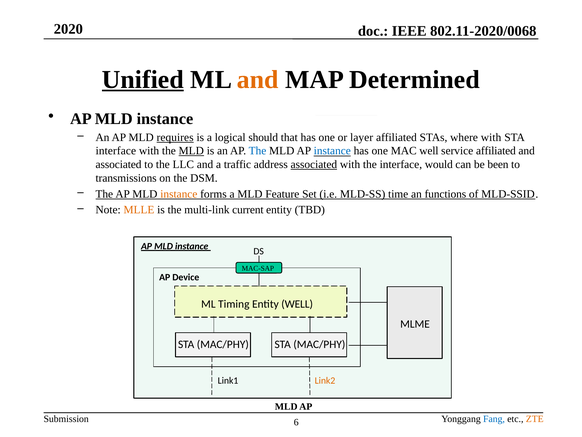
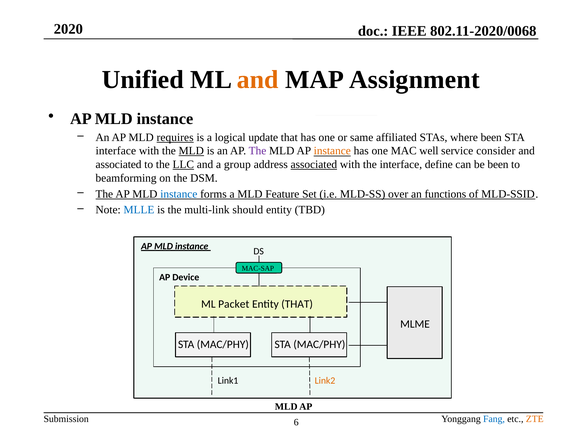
Unified underline: present -> none (143, 79)
Determined: Determined -> Assignment (414, 79)
should: should -> update (263, 137)
layer: layer -> same (362, 137)
where with: with -> been (491, 137)
The colour: blue -> purple (258, 151)
instance colour: blue -> orange (332, 151)
service affiliated: affiliated -> consider (496, 151)
LLC underline: none -> present (183, 164)
traffic: traffic -> group (237, 164)
would: would -> define (439, 164)
transmissions: transmissions -> beamforming (126, 178)
instance colour: orange -> blue (179, 194)
time: time -> over (398, 194)
MLLE colour: orange -> blue (139, 210)
current: current -> should (248, 210)
Timing: Timing -> Packet (234, 304)
Entity WELL: WELL -> THAT (297, 304)
